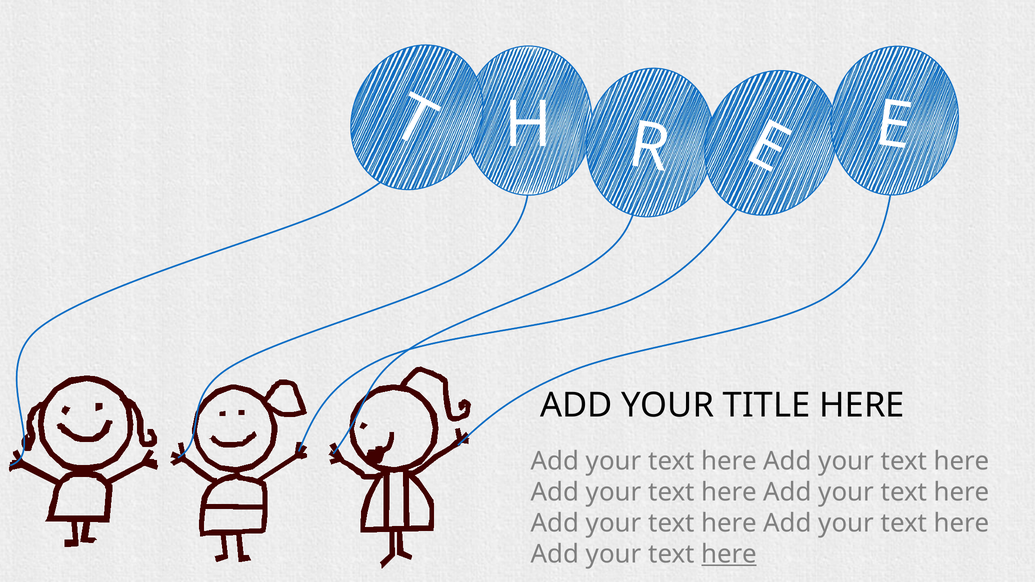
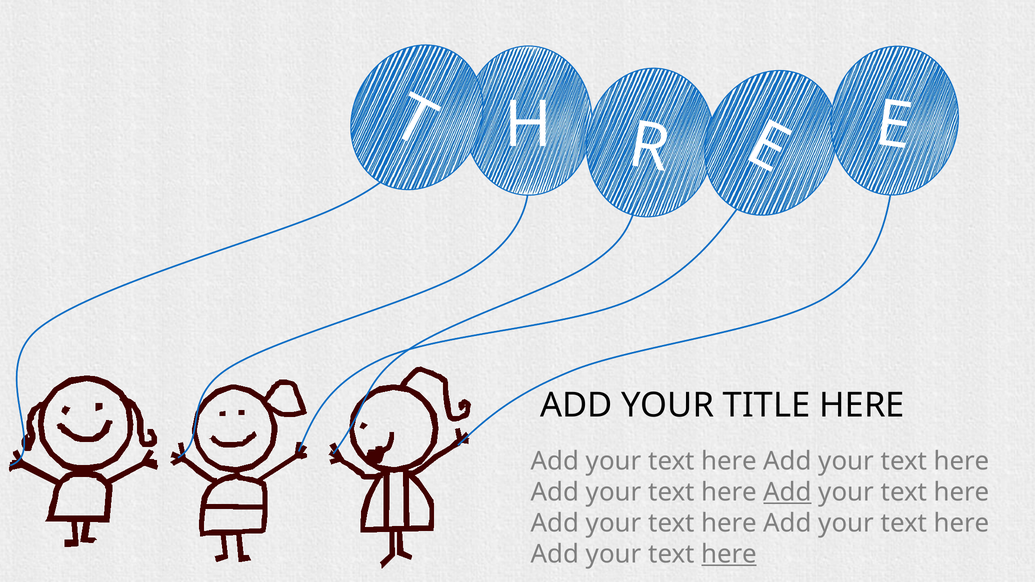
Add underline: none -> present (788, 492)
